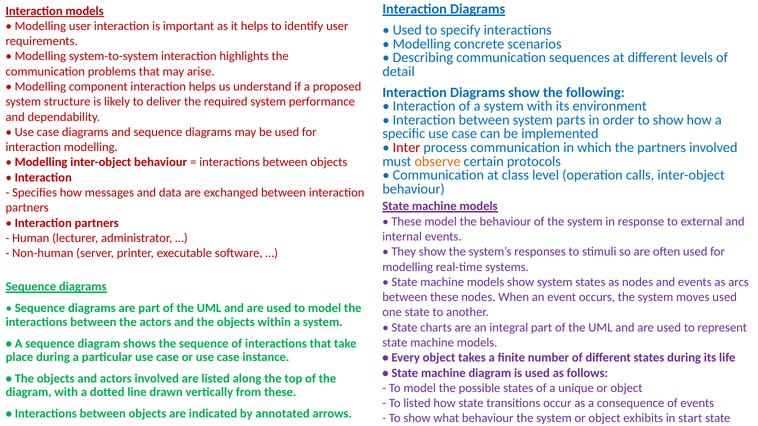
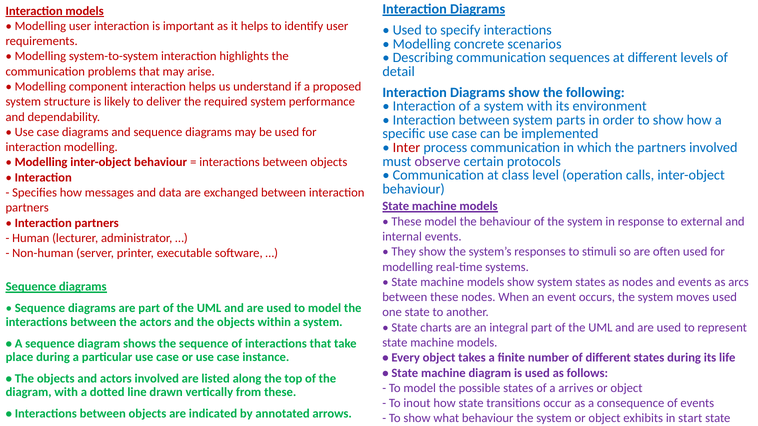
observe colour: orange -> purple (437, 161)
unique: unique -> arrives (576, 388)
To listed: listed -> inout (417, 403)
